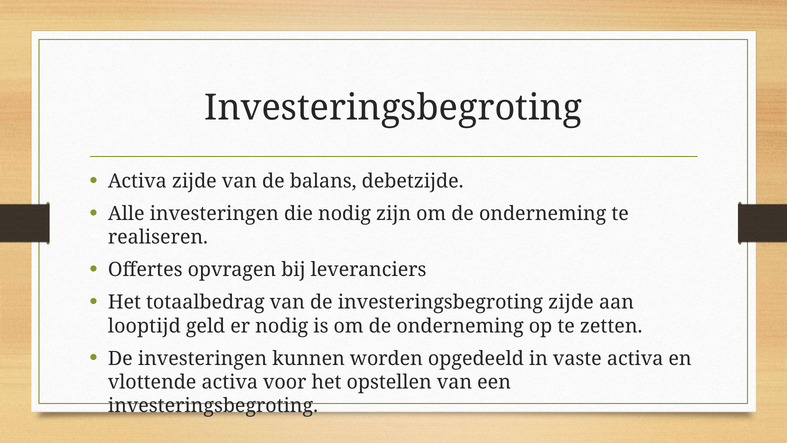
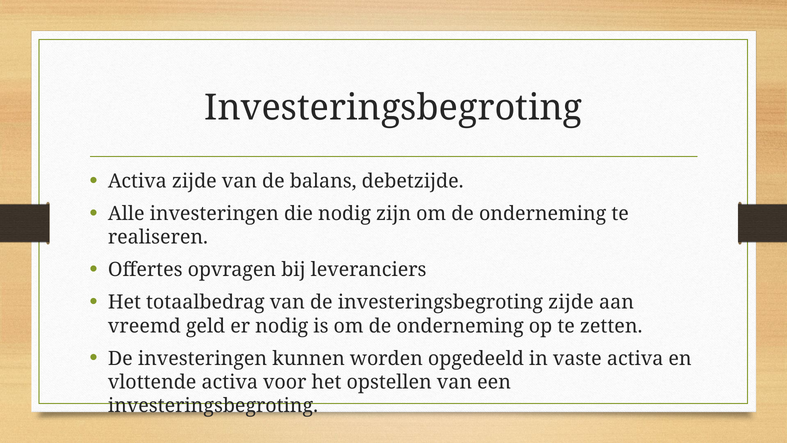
looptijd: looptijd -> vreemd (144, 326)
